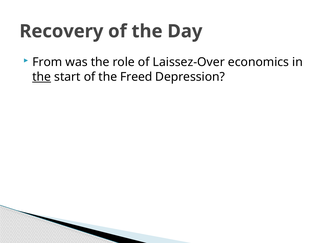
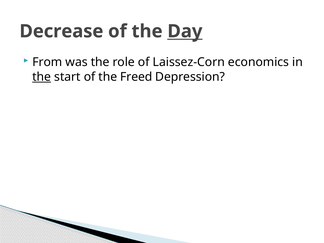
Recovery: Recovery -> Decrease (61, 31)
Day underline: none -> present (185, 31)
Laissez-Over: Laissez-Over -> Laissez-Corn (189, 62)
